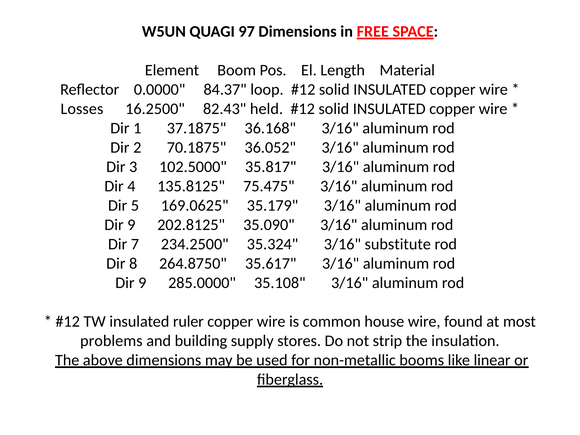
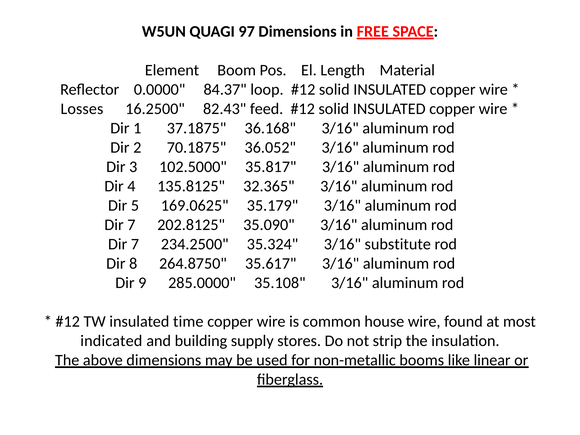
held: held -> feed (267, 109)
75.475: 75.475 -> 32.365 (269, 186)
9: 9 -> 7 (131, 225)
ruler: ruler -> time (188, 322)
problems: problems -> indicated (111, 341)
